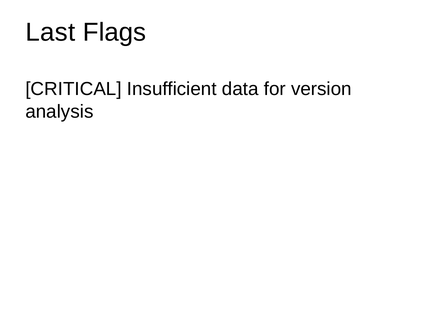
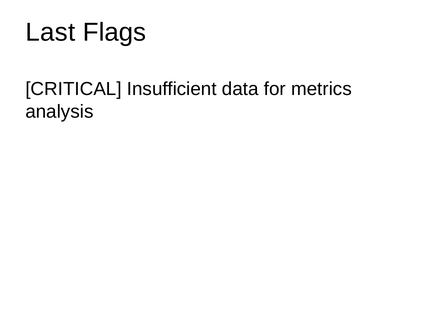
version: version -> metrics (321, 89)
